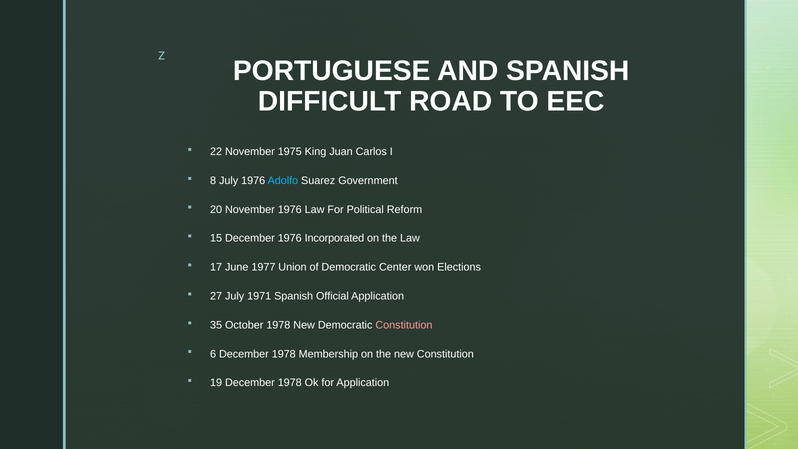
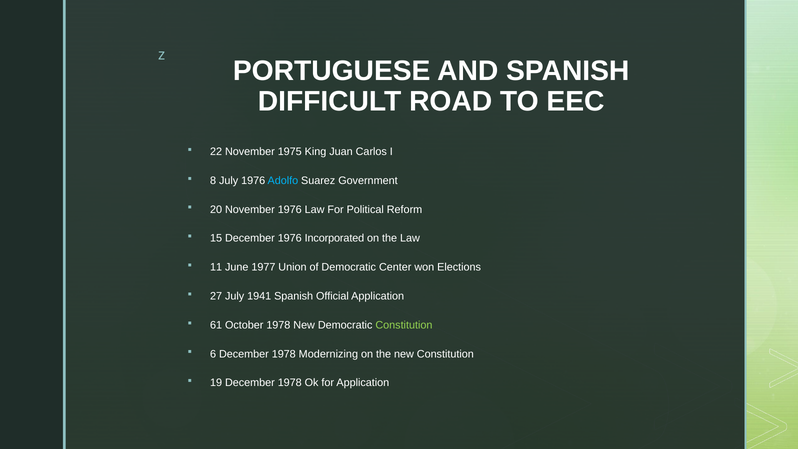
17: 17 -> 11 (216, 267)
1971: 1971 -> 1941 (259, 296)
35: 35 -> 61 (216, 325)
Constitution colour: pink -> light green (404, 325)
Membership: Membership -> Modernizing (328, 354)
